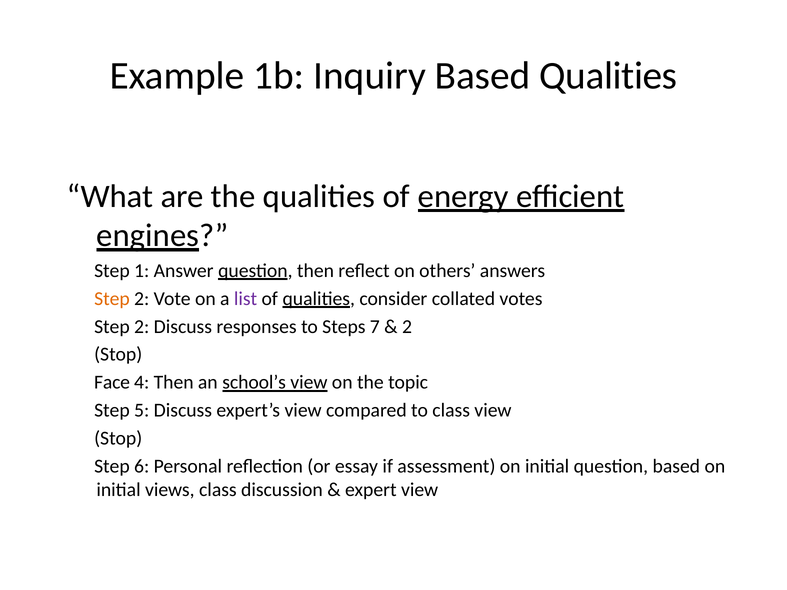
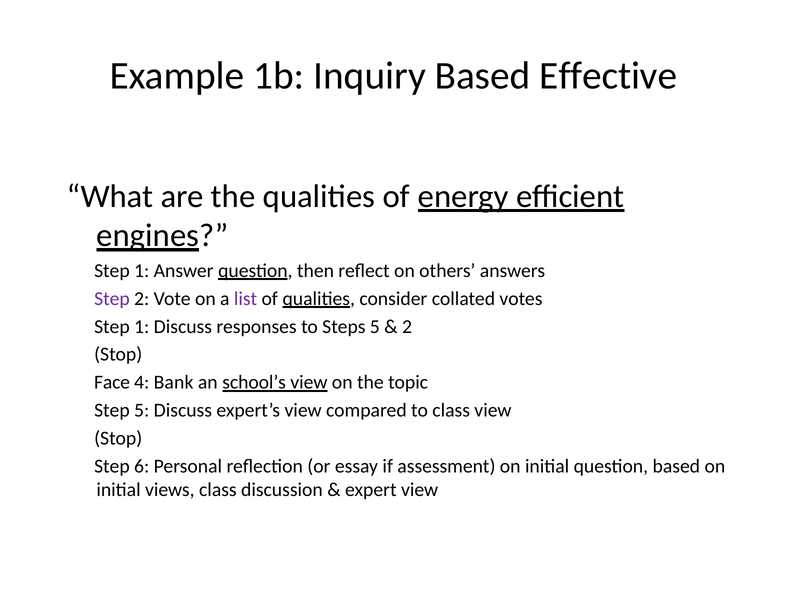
Based Qualities: Qualities -> Effective (608, 76)
Step colour: orange -> purple (112, 299)
2: 2 -> 1 (142, 327)
Steps 7: 7 -> 5 (375, 327)
4 Then: Then -> Bank (174, 383)
